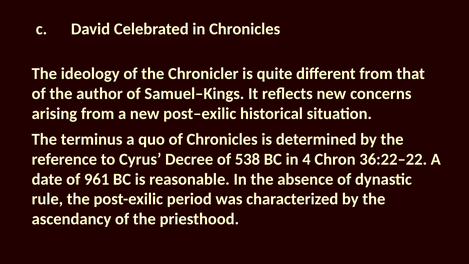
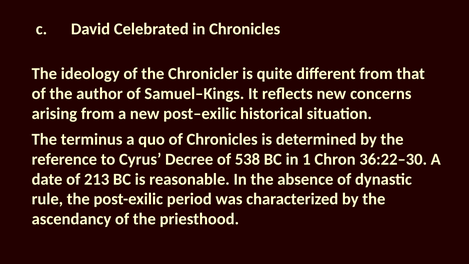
4: 4 -> 1 (306, 159)
36:22–22: 36:22–22 -> 36:22–30 (393, 159)
961: 961 -> 213 (97, 179)
